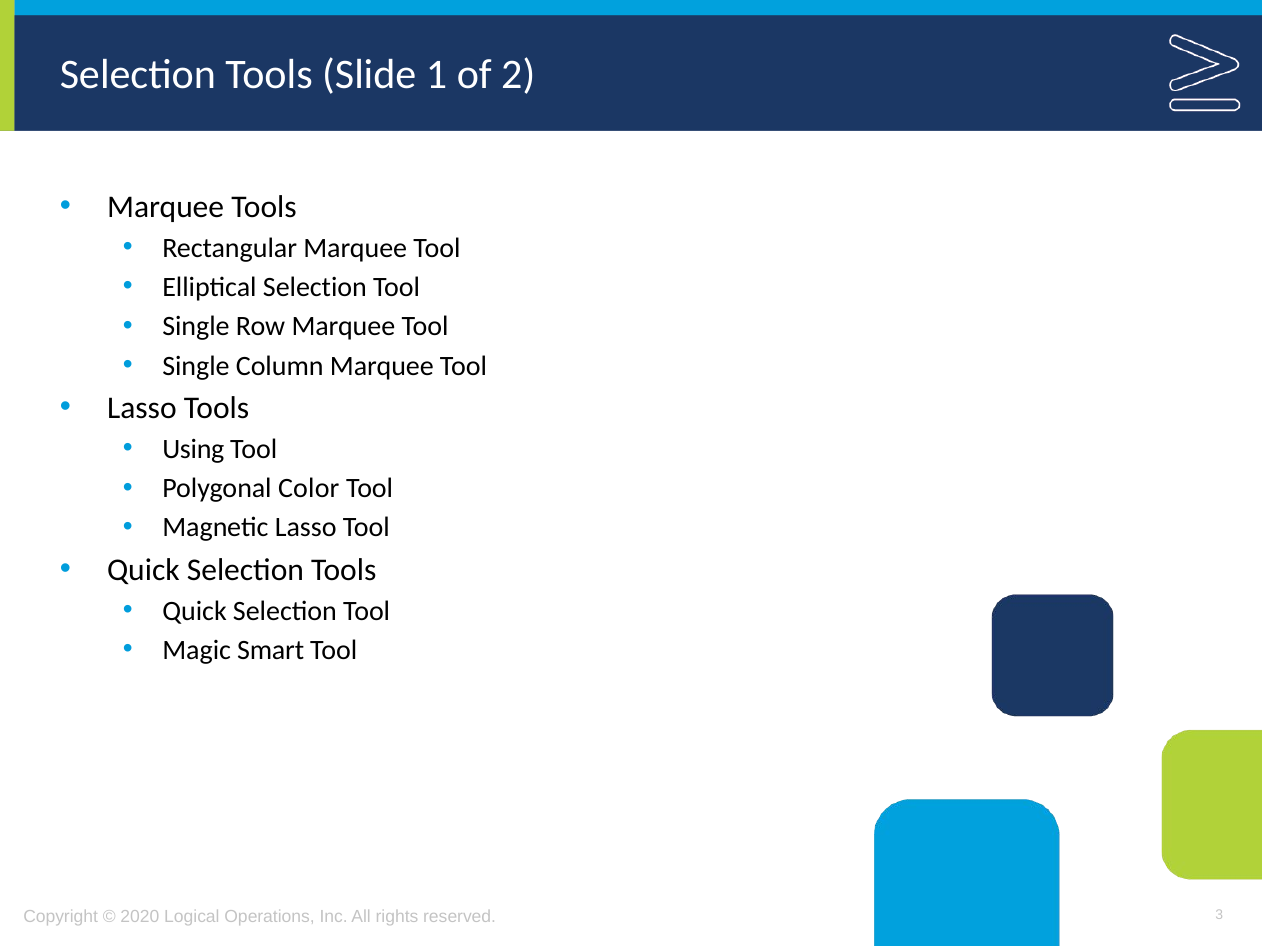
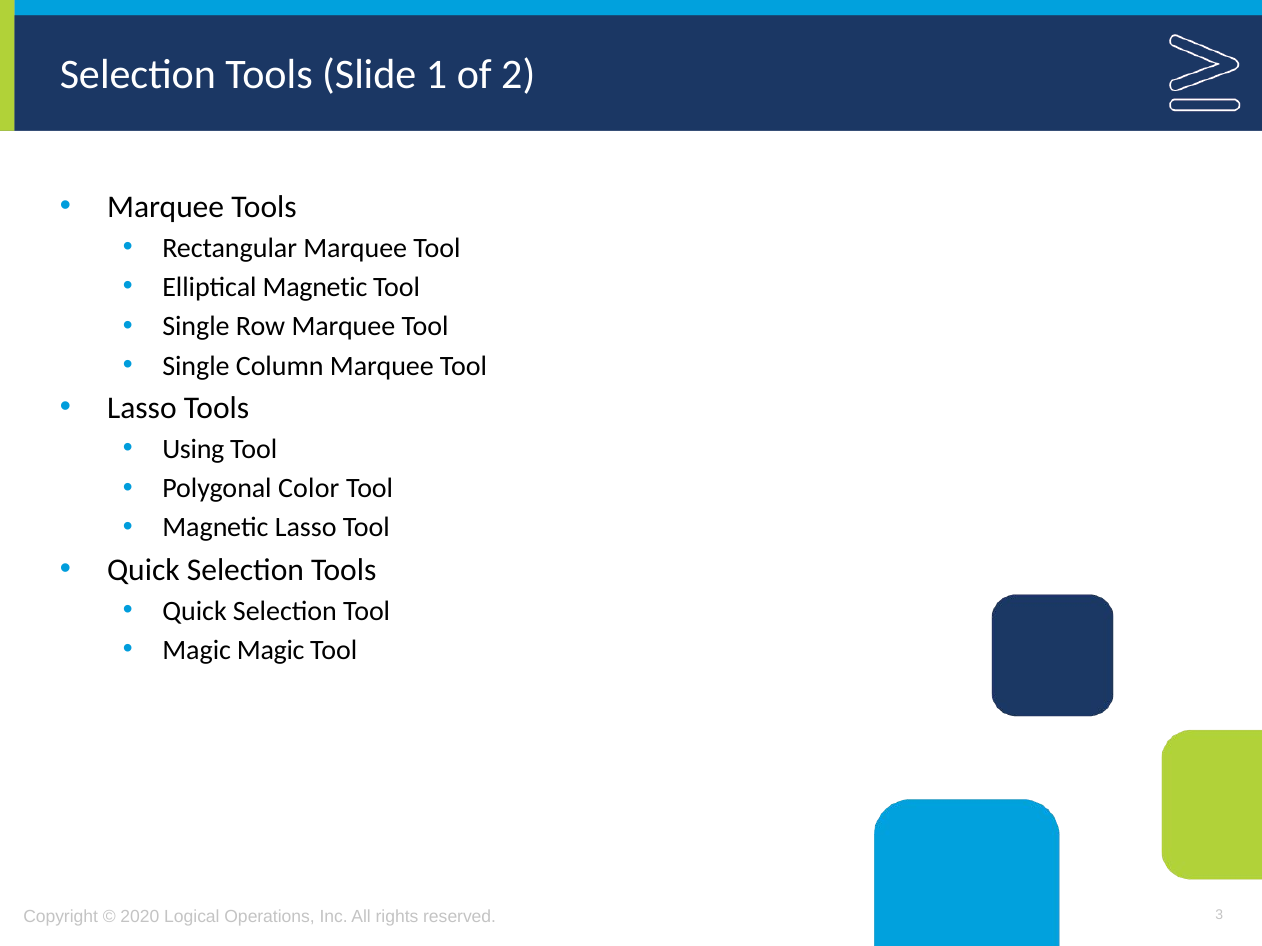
Elliptical Selection: Selection -> Magnetic (315, 288)
Magic Smart: Smart -> Magic (271, 651)
